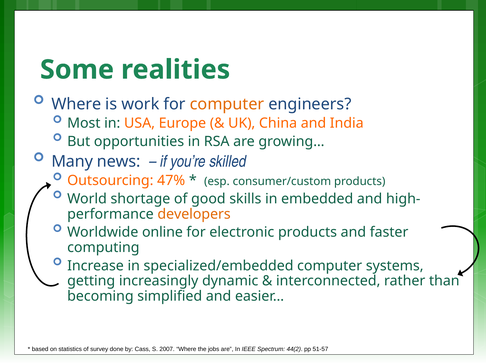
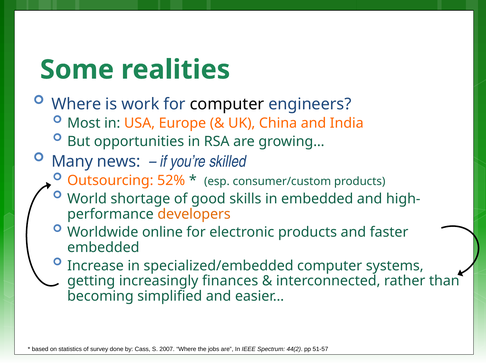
computer colour: orange -> black (227, 104)
47%: 47% -> 52% (171, 181)
computing: computing -> embedded (103, 248)
dynamic: dynamic -> finances (230, 281)
